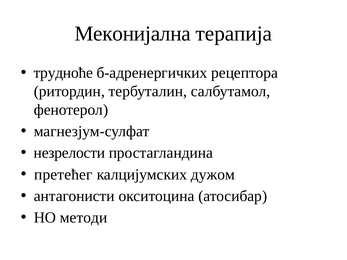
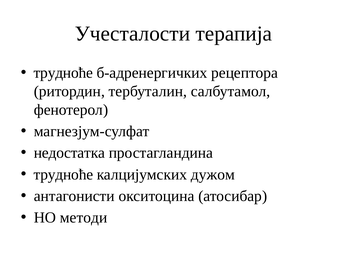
Меконијална: Меконијална -> Учесталости (133, 34)
нeзрeлoсти: нeзрeлoсти -> недостатка (69, 153)
претећег: претећег -> трудноће (63, 175)
